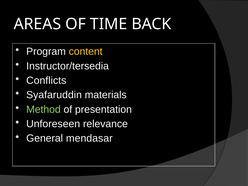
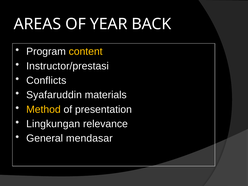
TIME: TIME -> YEAR (109, 24)
Instructor/tersedia: Instructor/tersedia -> Instructor/prestasi (68, 66)
Method colour: light green -> yellow (43, 109)
Unforeseen: Unforeseen -> Lingkungan (53, 124)
